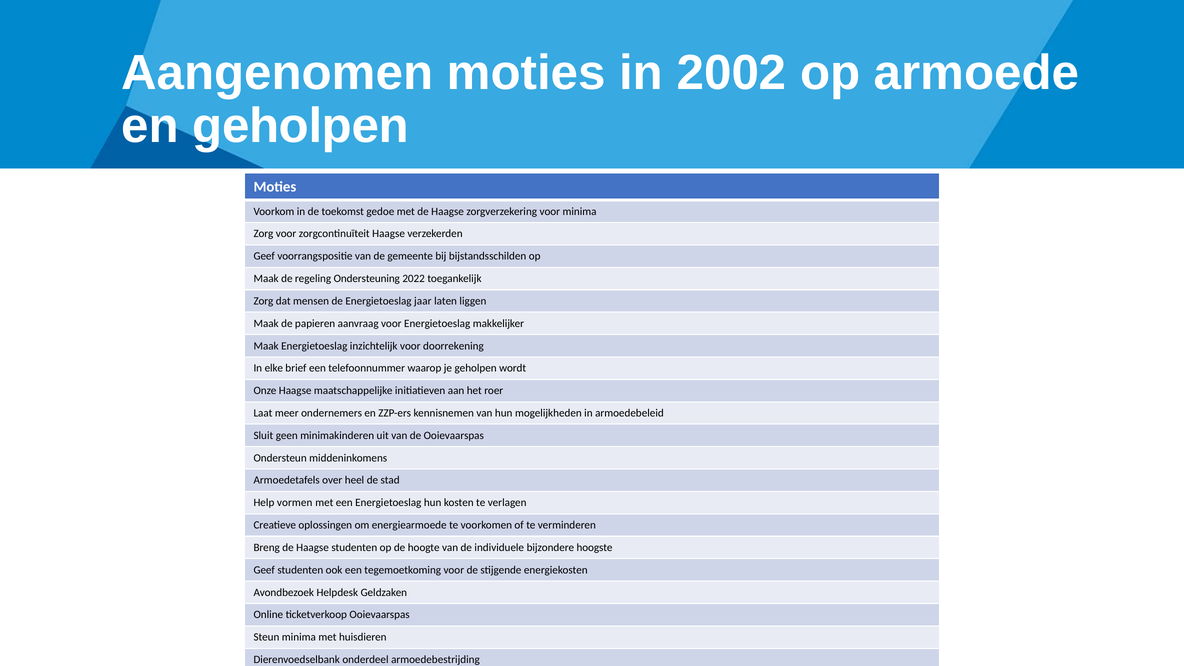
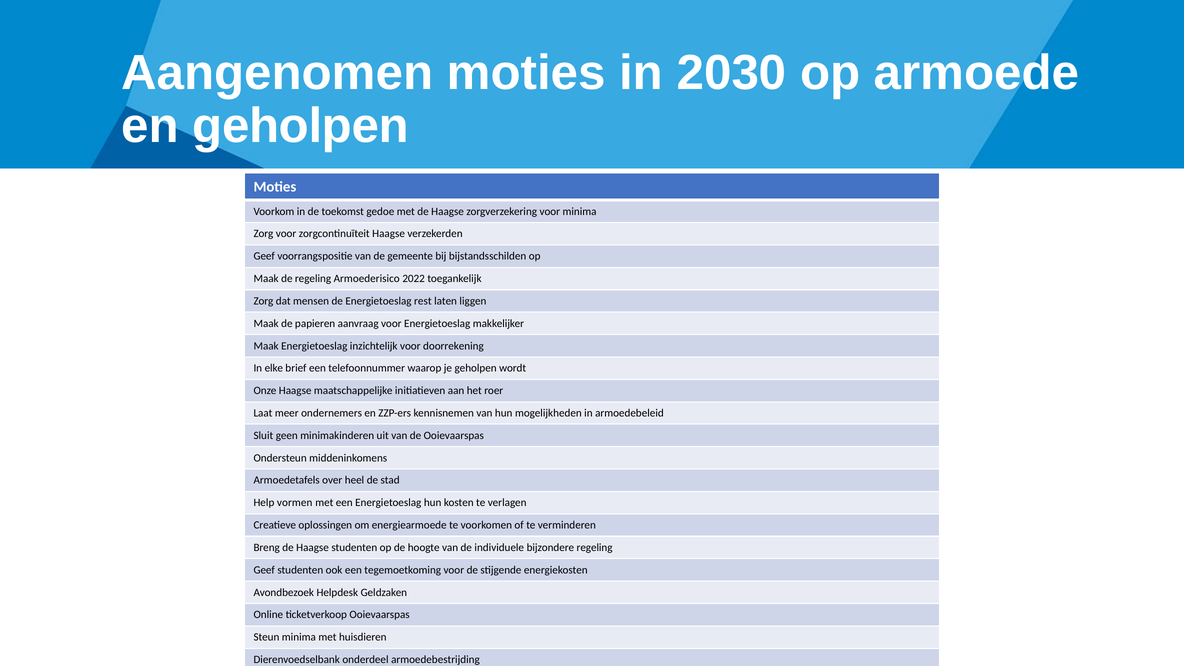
2002: 2002 -> 2030 (732, 73)
Ondersteuning: Ondersteuning -> Armoederisico (367, 279)
jaar: jaar -> rest (423, 301)
bijzondere hoogste: hoogste -> regeling (595, 548)
